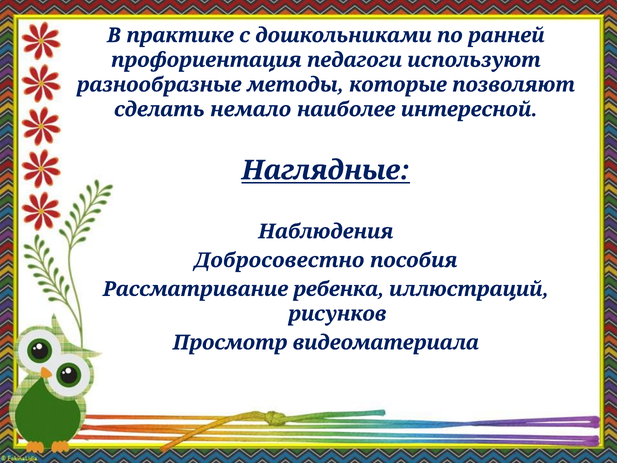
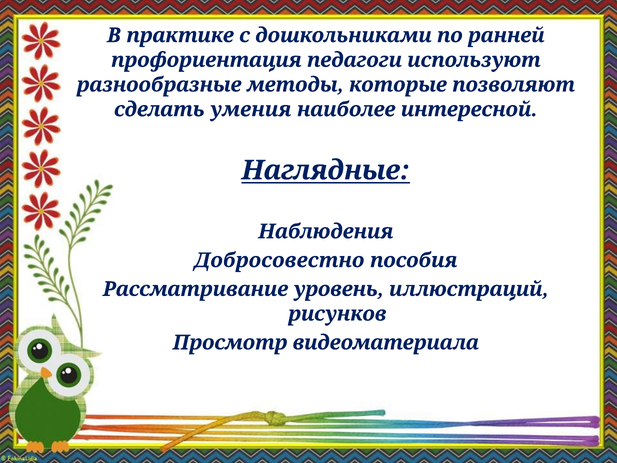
немало: немало -> умения (251, 109)
ребенка: ребенка -> уровень (339, 289)
